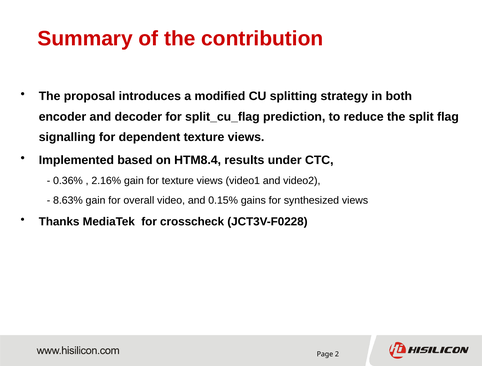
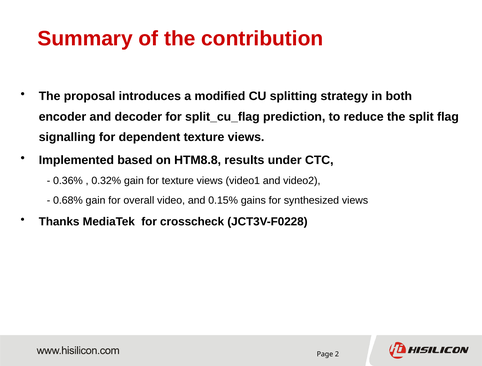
HTM8.4: HTM8.4 -> HTM8.8 (198, 160)
2.16%: 2.16% -> 0.32% (106, 181)
8.63%: 8.63% -> 0.68% (68, 200)
